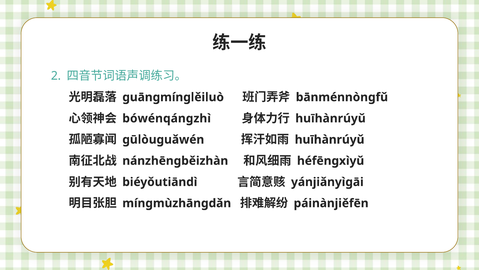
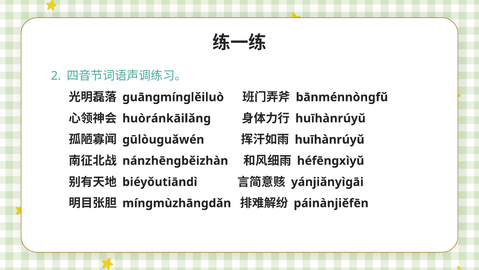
bówénqángzhì: bówénqángzhì -> huòránkāilǎng (167, 118)
